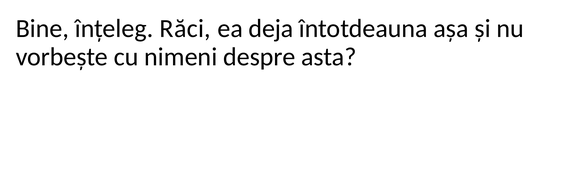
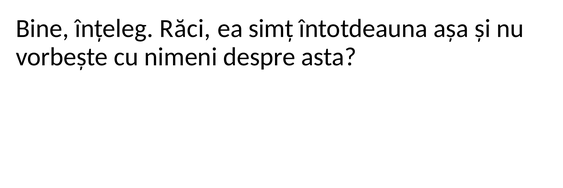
deja: deja -> simț (271, 29)
